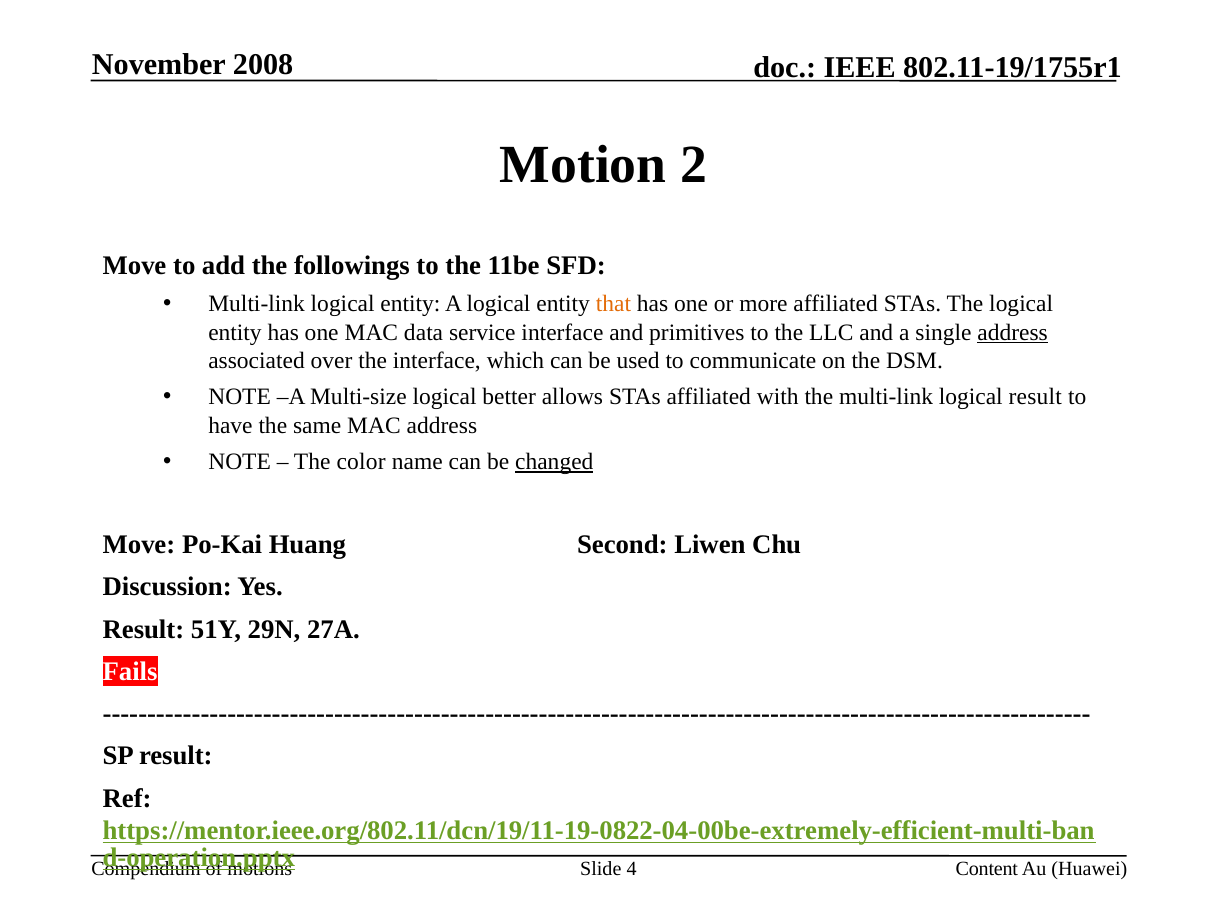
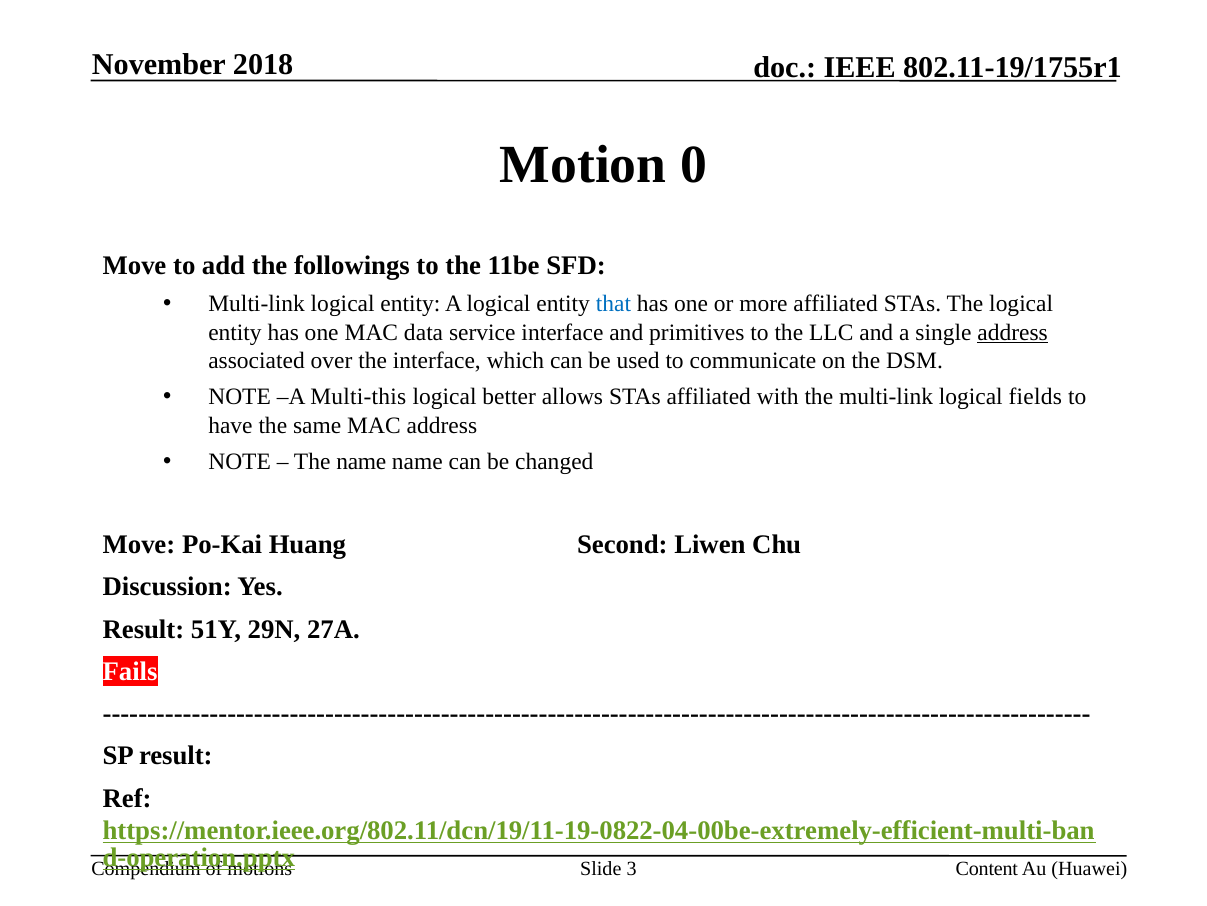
2008: 2008 -> 2018 (263, 64)
2: 2 -> 0 (693, 165)
that colour: orange -> blue (613, 304)
Multi-size: Multi-size -> Multi-this (358, 397)
logical result: result -> fields (1035, 397)
The color: color -> name (361, 462)
changed underline: present -> none (554, 462)
4: 4 -> 3 (632, 868)
